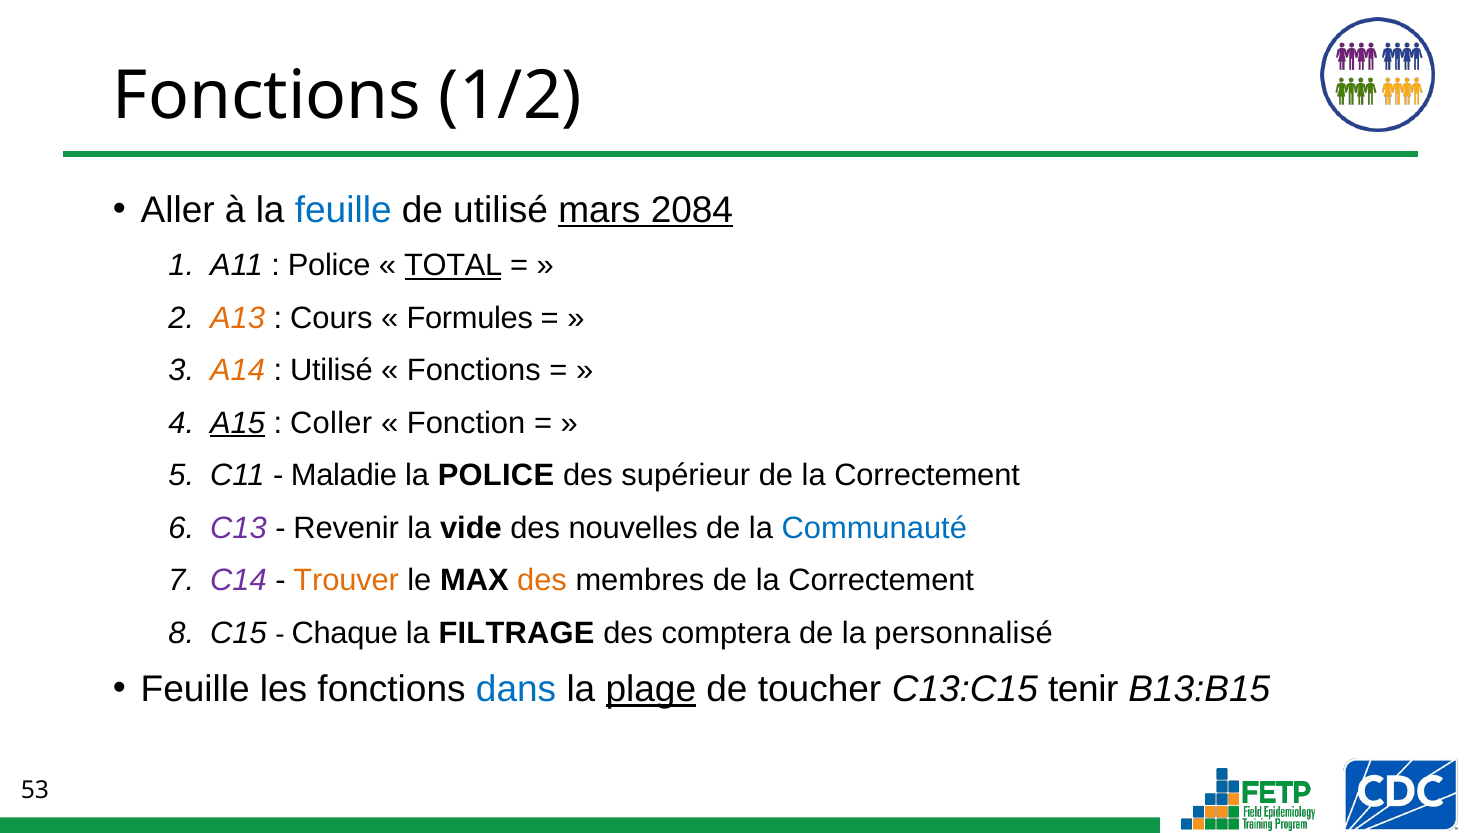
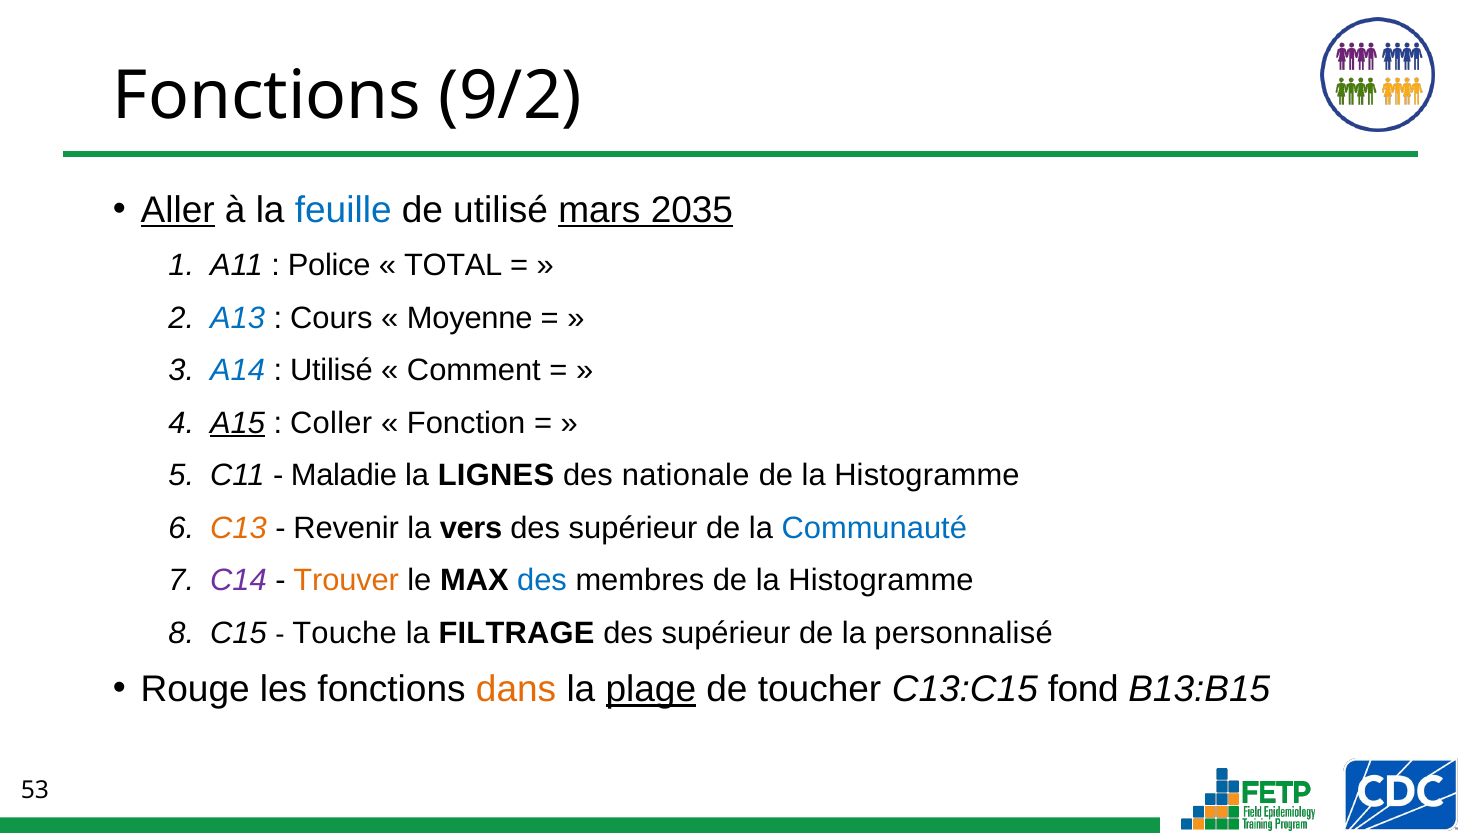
1/2: 1/2 -> 9/2 (511, 96)
Aller underline: none -> present (178, 210)
2084: 2084 -> 2035 (692, 210)
TOTAL underline: present -> none (453, 266)
A13 colour: orange -> blue (238, 318)
Formules: Formules -> Moyenne (470, 318)
A14 colour: orange -> blue (238, 371)
Fonctions: Fonctions -> Comment (474, 371)
la POLICE: POLICE -> LIGNES (496, 476)
supérieur: supérieur -> nationale (686, 476)
Correctement: Correctement -> Histogramme (927, 476)
C13 colour: purple -> orange (238, 528)
vide: vide -> vers (471, 528)
nouvelles: nouvelles -> supérieur (633, 528)
des colour: orange -> blue (542, 581)
membres de la Correctement: Correctement -> Histogramme (881, 581)
Chaque: Chaque -> Touche (345, 633)
comptera: comptera -> supérieur (726, 633)
Feuille: Feuille -> Rouge (195, 690)
dans colour: blue -> orange (516, 690)
tenir: tenir -> fond (1083, 690)
